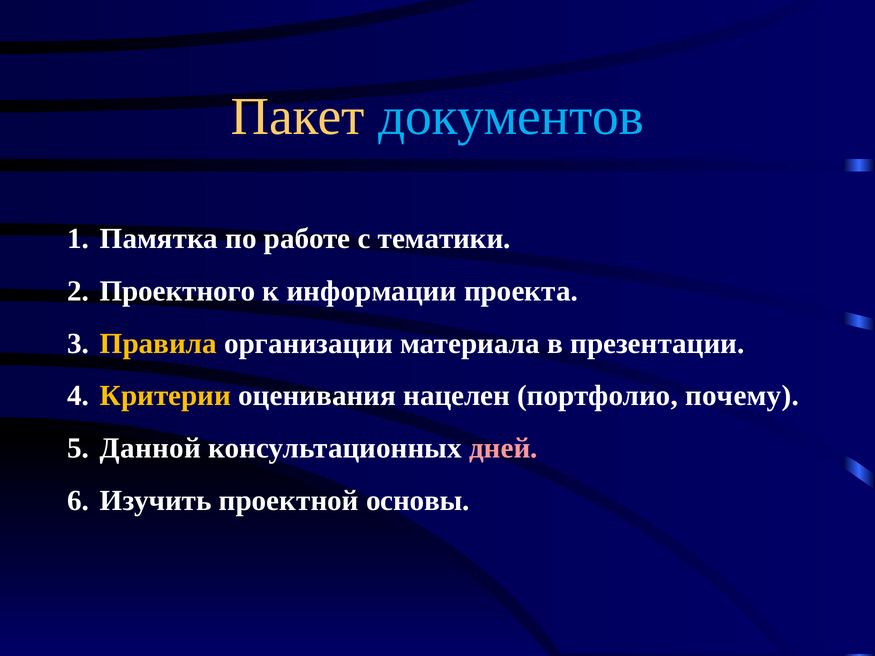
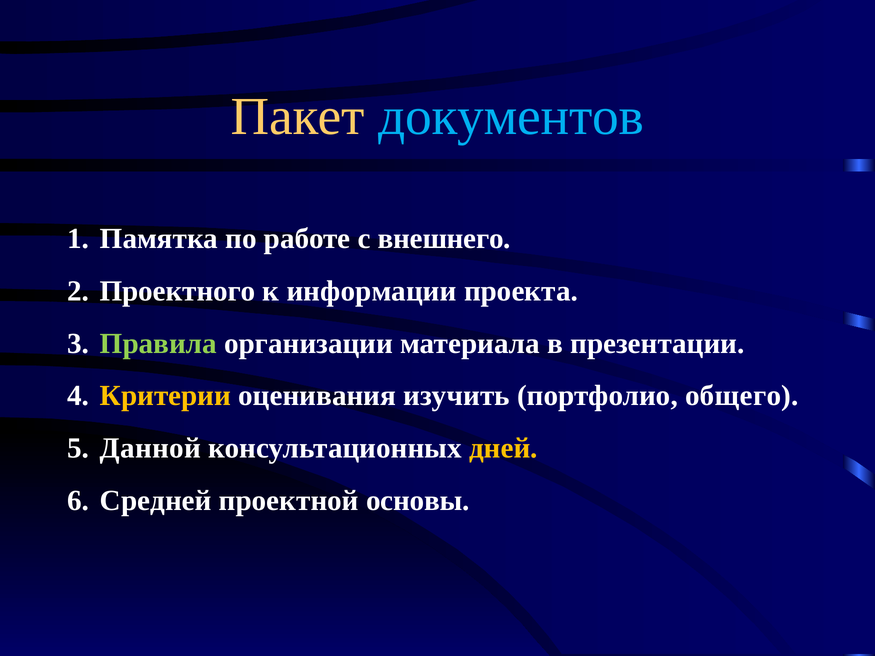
тематики: тематики -> внешнего (444, 239)
Правила colour: yellow -> light green (158, 344)
нацелен: нацелен -> изучить (457, 396)
почему: почему -> общего (742, 396)
дней colour: pink -> yellow (503, 449)
Изучить: Изучить -> Средней (156, 501)
